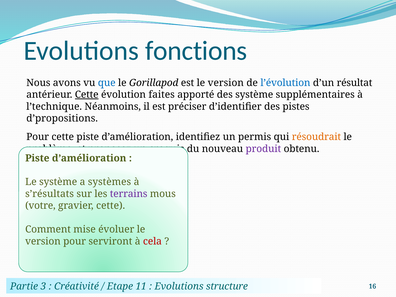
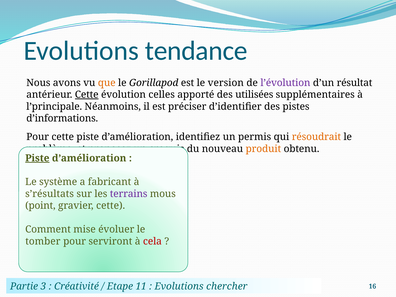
fonctions: fonctions -> tendance (196, 51)
que colour: blue -> orange (107, 83)
l’évolution colour: blue -> purple (285, 83)
faites: faites -> celles (162, 95)
des système: système -> utilisées (254, 95)
l’technique: l’technique -> l’principale (54, 107)
d’propositions: d’propositions -> d’informations (62, 118)
produit colour: purple -> orange (263, 149)
Piste underline: none -> present (37, 158)
systèmes: systèmes -> fabricant (110, 182)
votre: votre -> point (40, 206)
version: version -> tomber (43, 241)
structure: structure -> chercher (227, 286)
